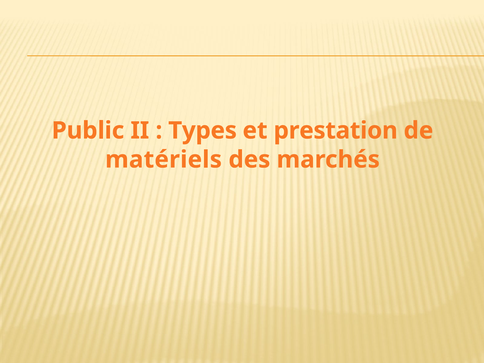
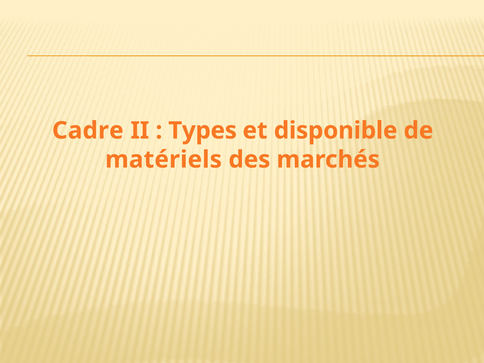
Public: Public -> Cadre (88, 131)
prestation: prestation -> disponible (336, 131)
